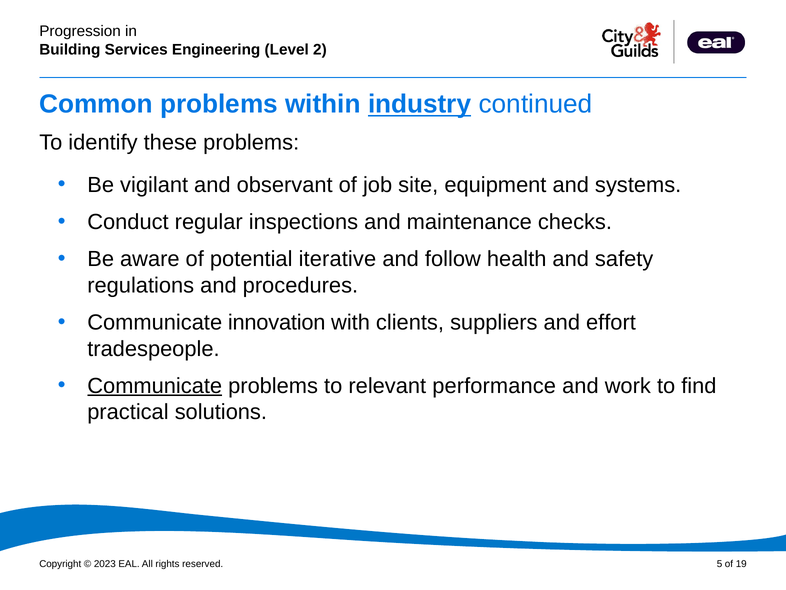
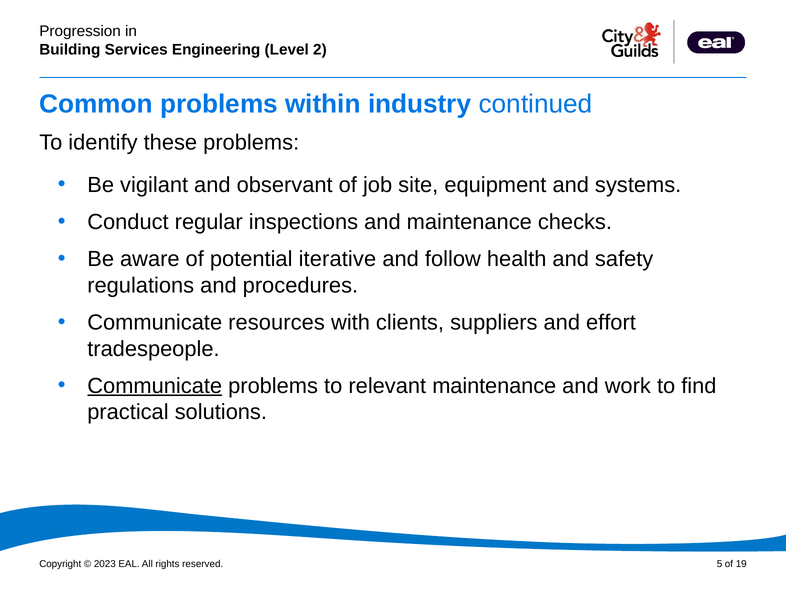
industry underline: present -> none (420, 104)
innovation: innovation -> resources (277, 322)
relevant performance: performance -> maintenance (494, 386)
